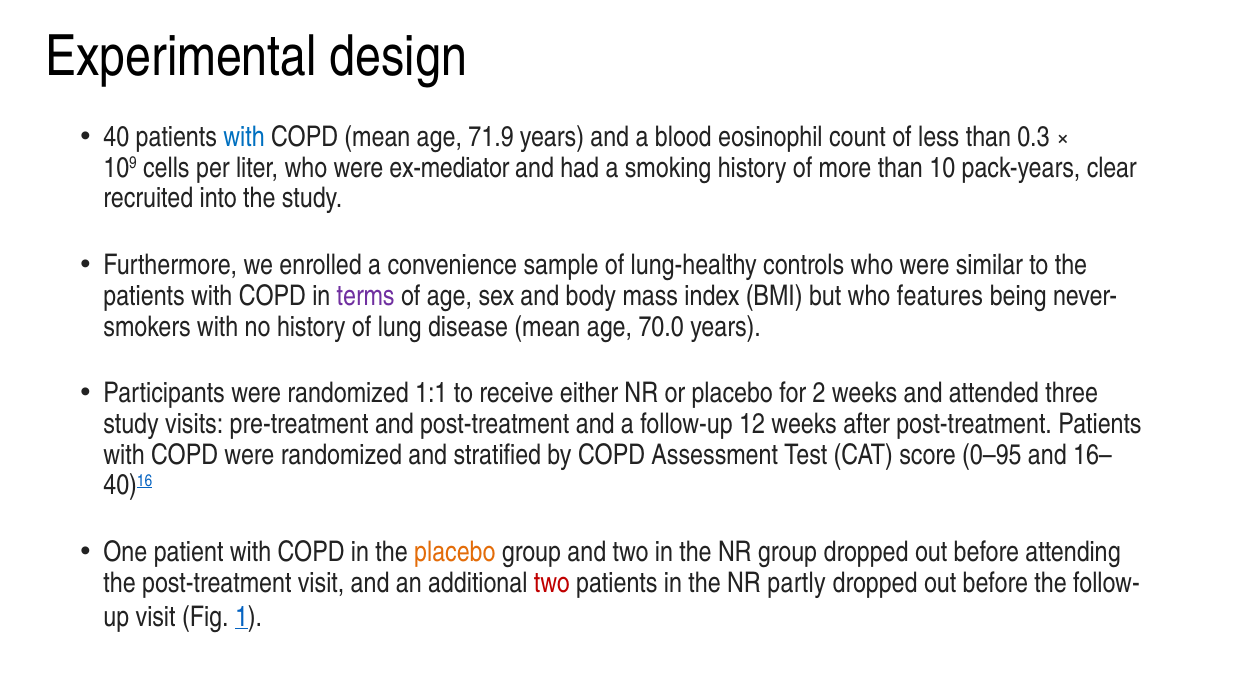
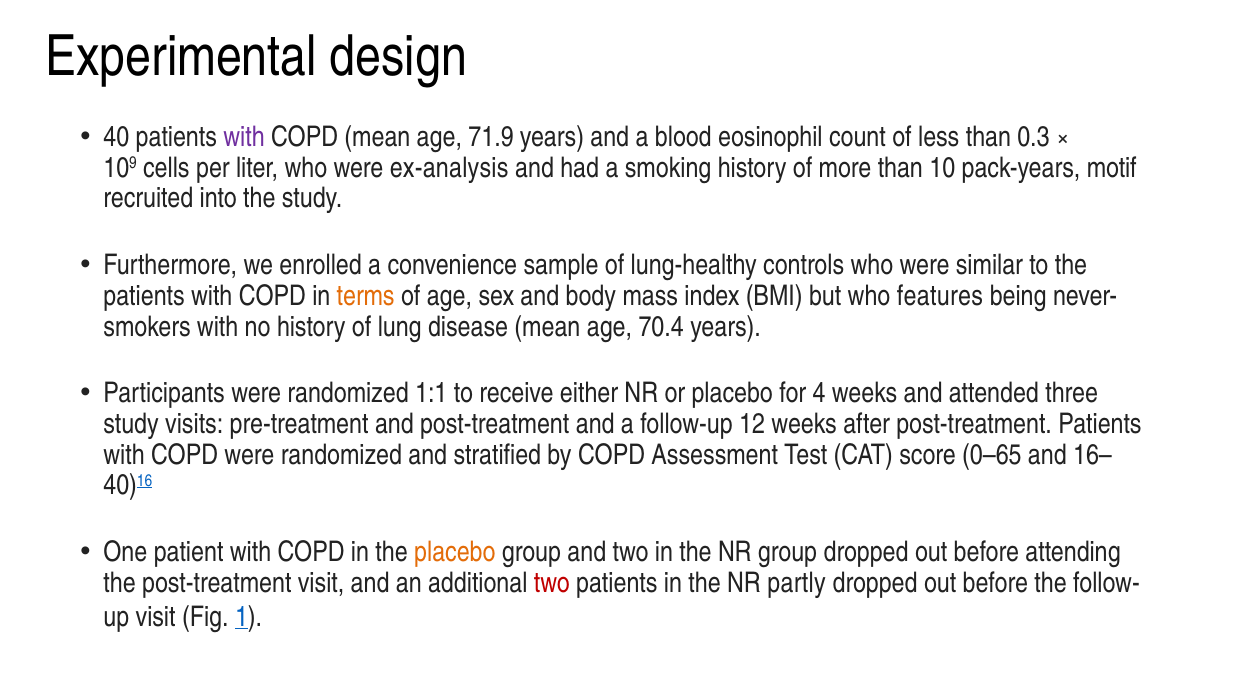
with colour: blue -> purple (244, 137)
ex-mediator: ex-mediator -> ex-analysis (449, 168)
clear: clear -> motif (1112, 168)
terms colour: purple -> orange (366, 296)
70.0: 70.0 -> 70.4 (661, 327)
2: 2 -> 4 (819, 393)
0–95: 0–95 -> 0–65 (992, 455)
